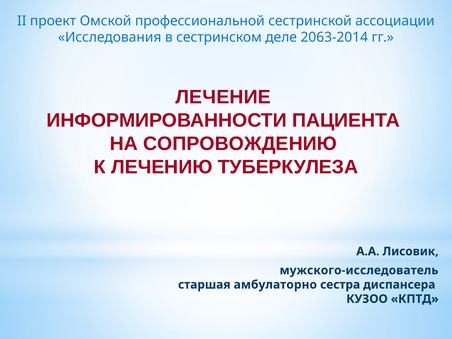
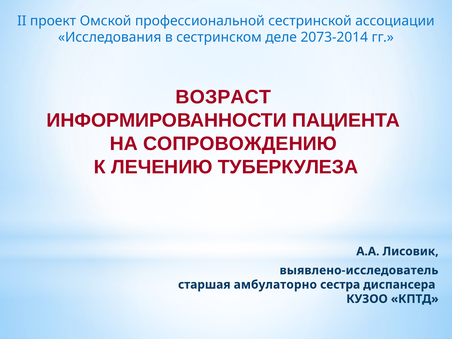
2063-2014: 2063-2014 -> 2073-2014 (334, 37)
ЛЕЧЕНИЕ: ЛЕЧЕНИЕ -> ВОЗРАСТ (223, 97)
мужского-исследователь: мужского-исследователь -> выявлено-исследователь (359, 270)
